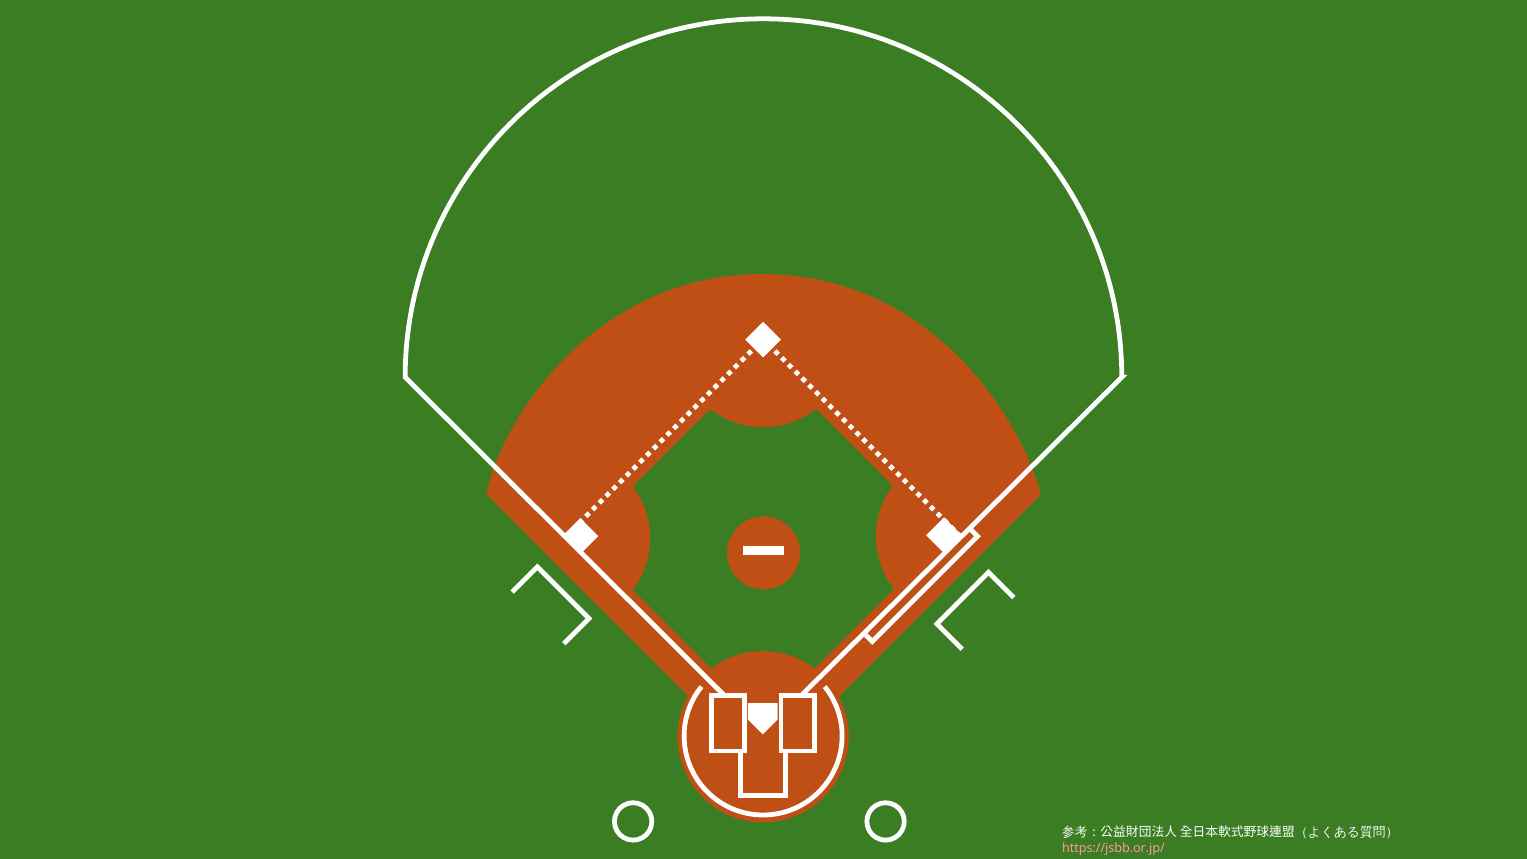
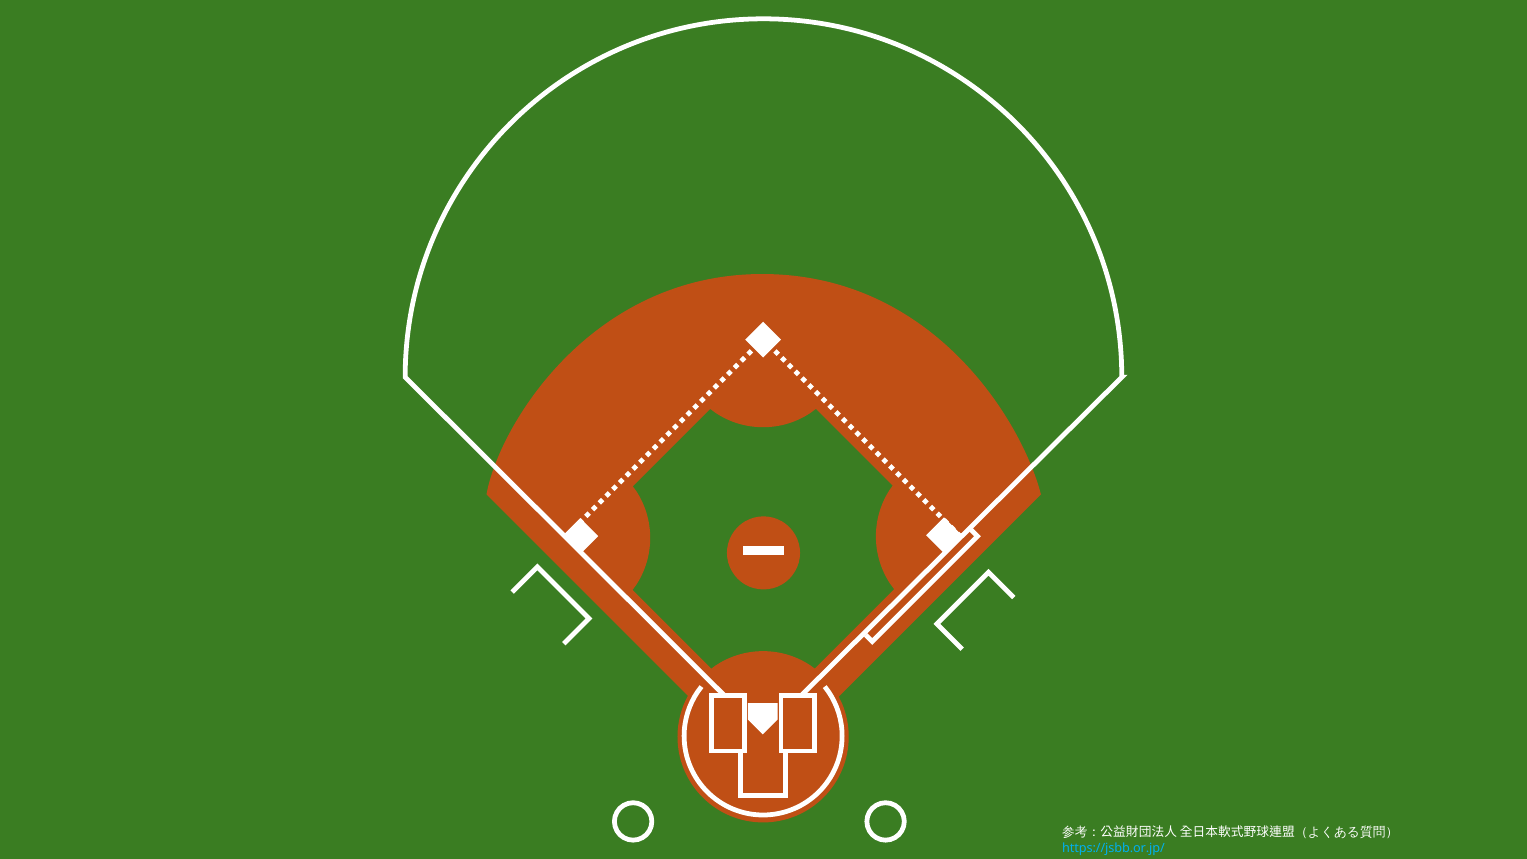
https://jsbb.or.jp/ colour: pink -> light blue (1113, 848)
